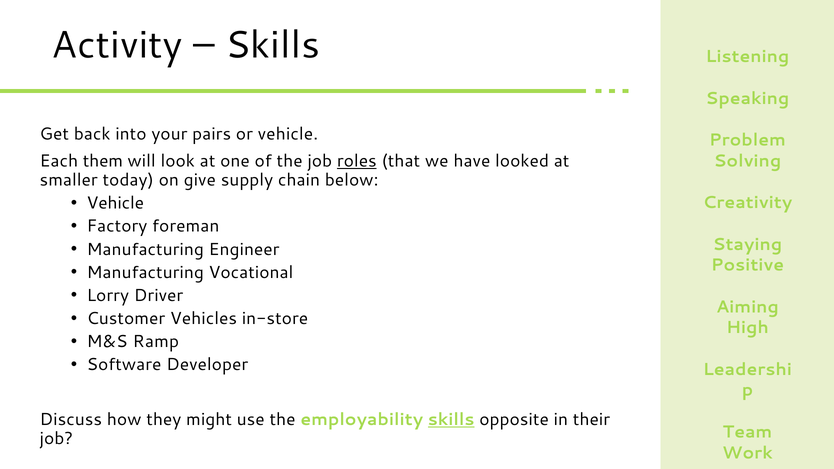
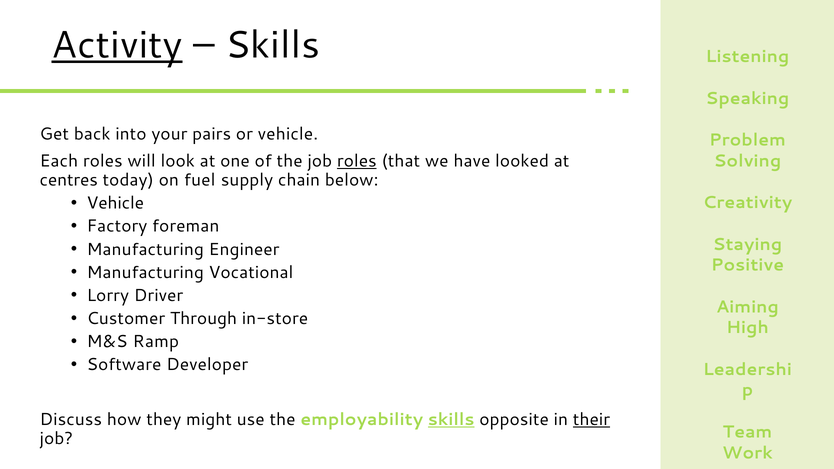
Activity underline: none -> present (117, 45)
Each them: them -> roles (103, 161)
smaller: smaller -> centres (69, 180)
give: give -> fuel (200, 180)
Vehicles: Vehicles -> Through (204, 319)
their underline: none -> present (591, 420)
